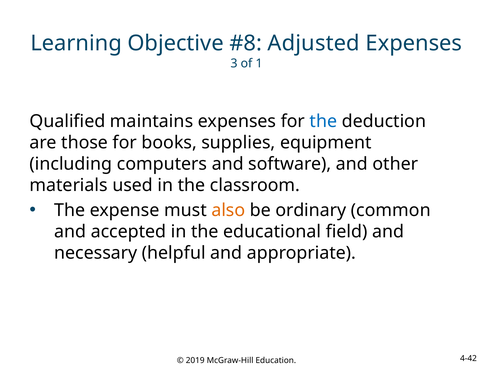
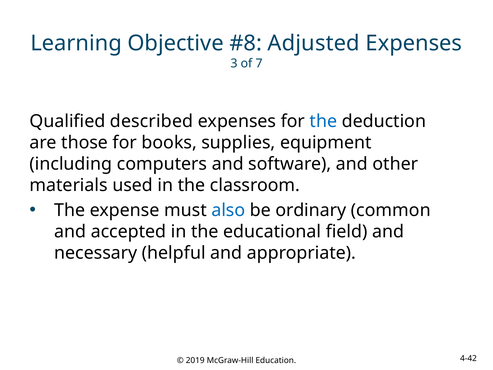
1: 1 -> 7 (259, 63)
maintains: maintains -> described (152, 121)
also colour: orange -> blue (228, 210)
